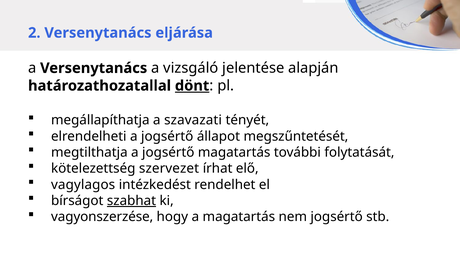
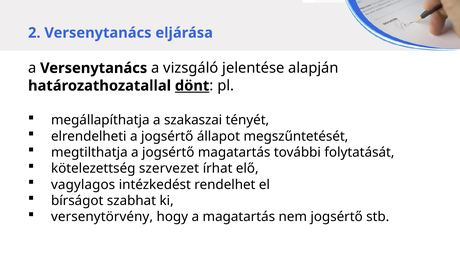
szavazati: szavazati -> szakaszai (193, 120)
szabhat underline: present -> none (131, 201)
vagyonszerzése: vagyonszerzése -> versenytörvény (102, 217)
